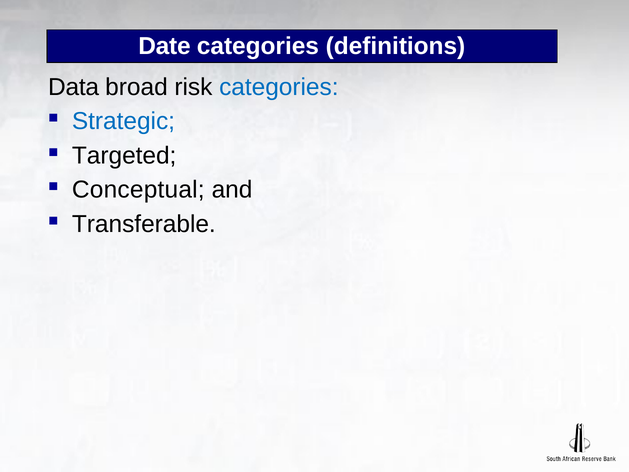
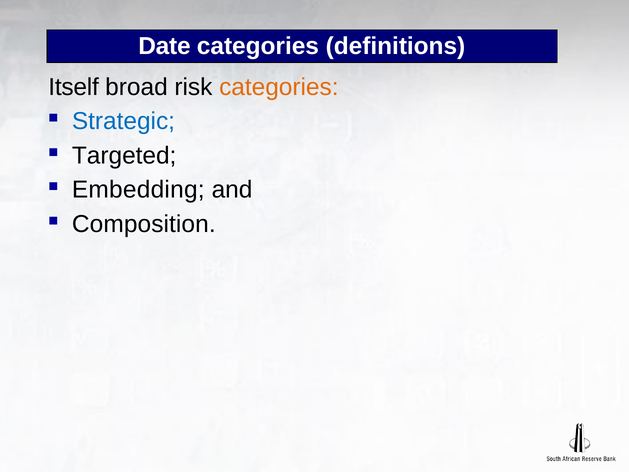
Data: Data -> Itself (74, 87)
categories colour: blue -> orange (279, 87)
Conceptual: Conceptual -> Embedding (138, 190)
Transferable: Transferable -> Composition (144, 224)
